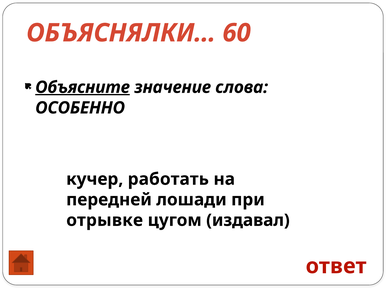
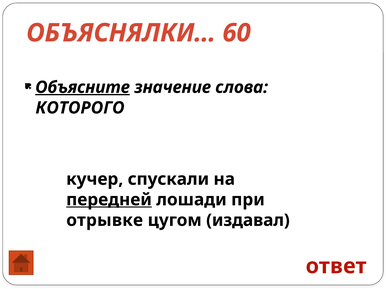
ОСОБЕННО: ОСОБЕННО -> КОТОРОГО (80, 108)
работать: работать -> спускали (168, 179)
передней underline: none -> present (109, 200)
